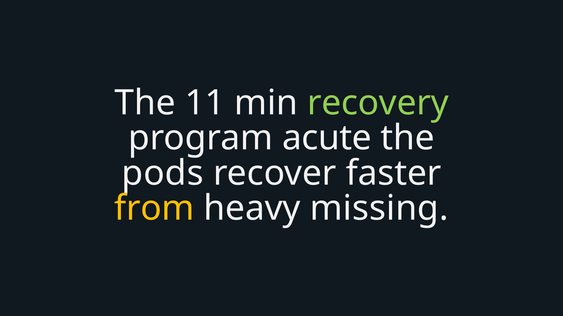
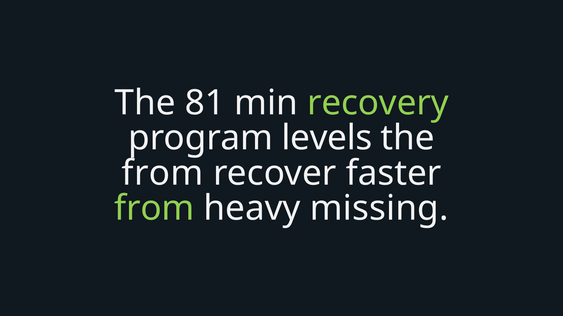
11: 11 -> 81 (205, 103)
acute: acute -> levels (327, 138)
pods: pods -> from (163, 174)
from colour: yellow -> light green (154, 209)
